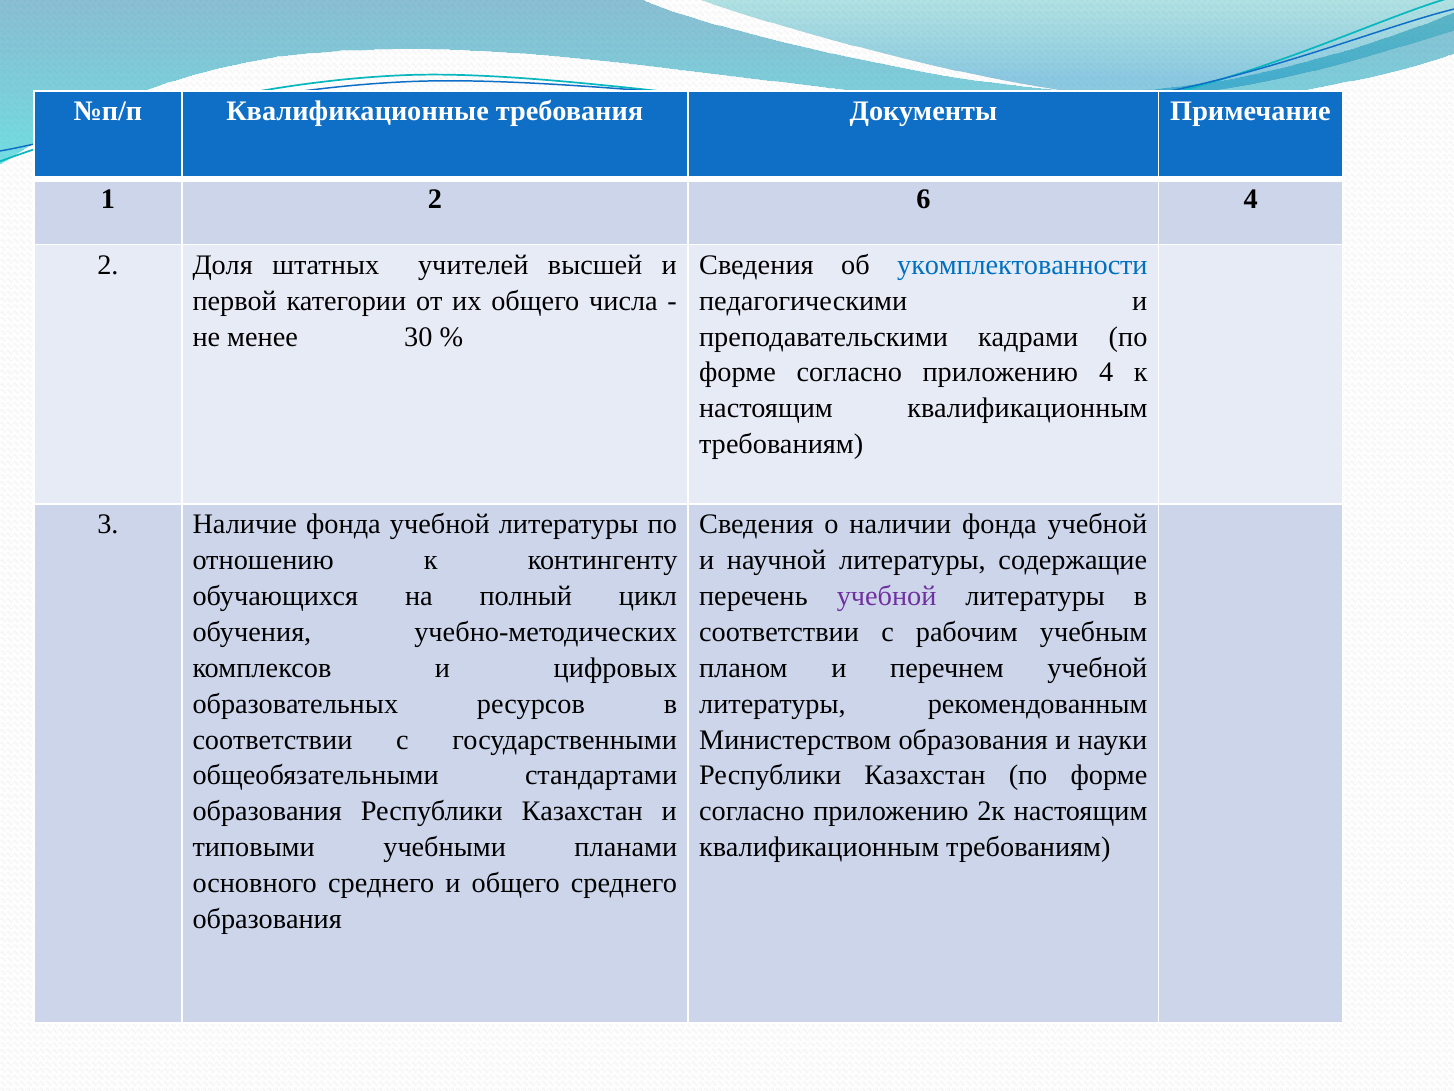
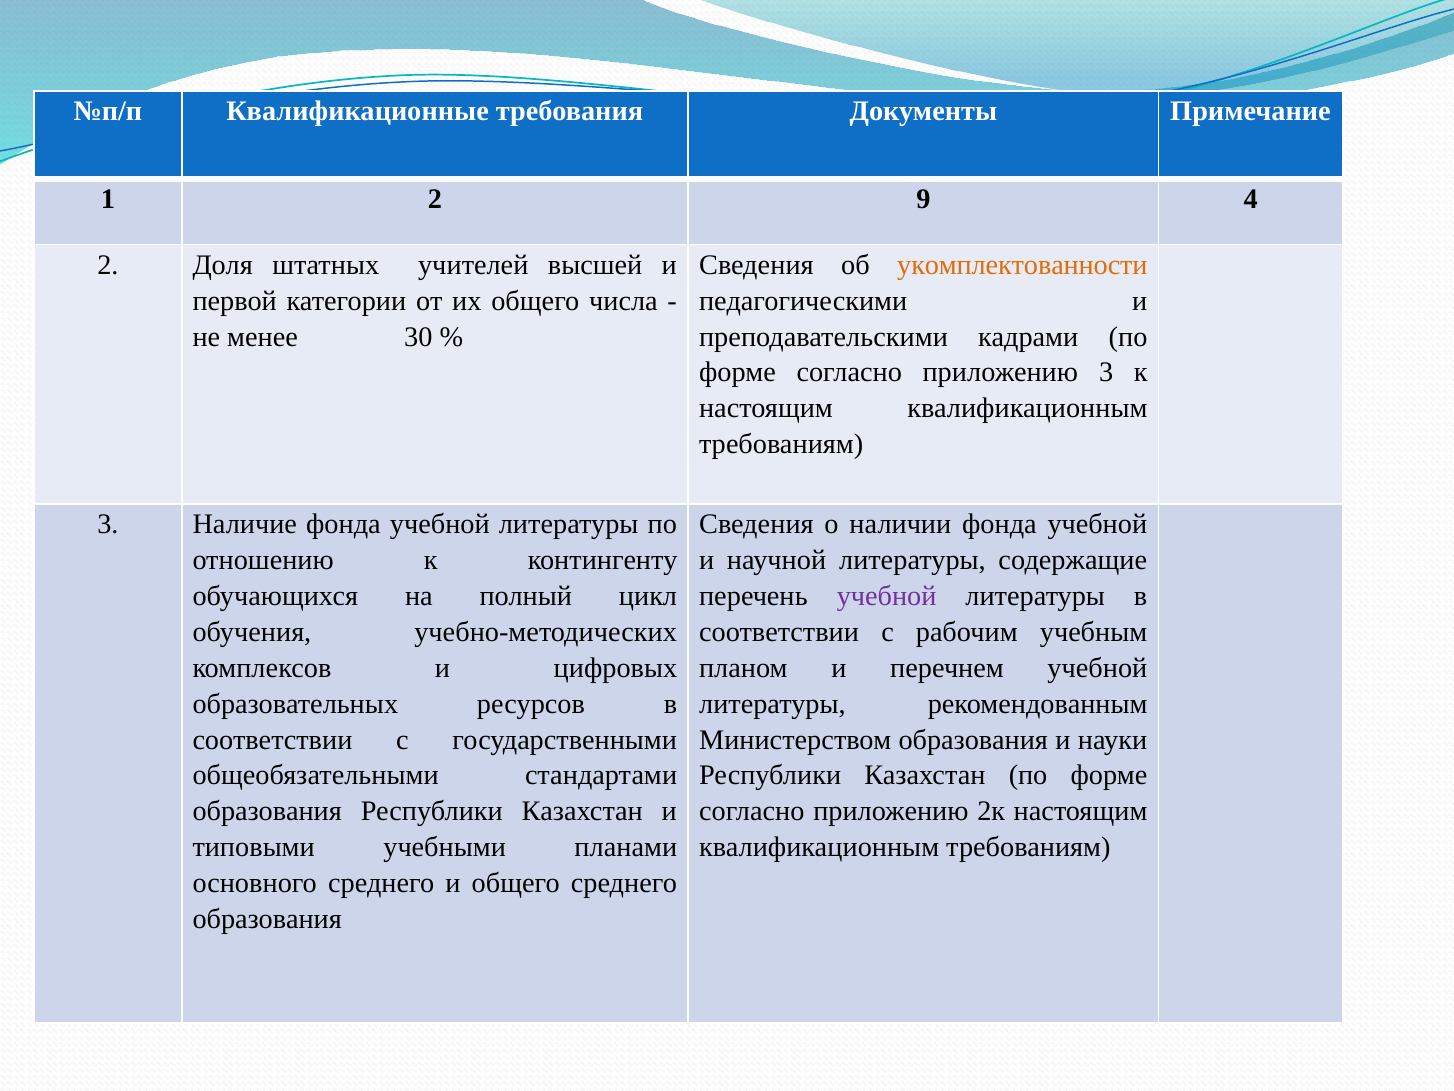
6: 6 -> 9 (923, 199)
укомплектованности colour: blue -> orange (1022, 265)
приложению 4: 4 -> 3 (1106, 372)
